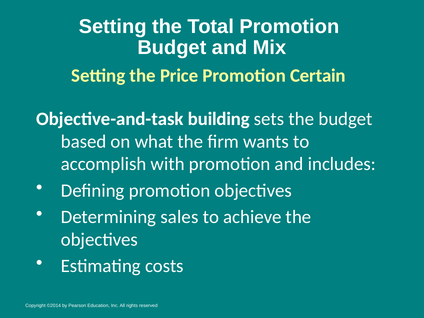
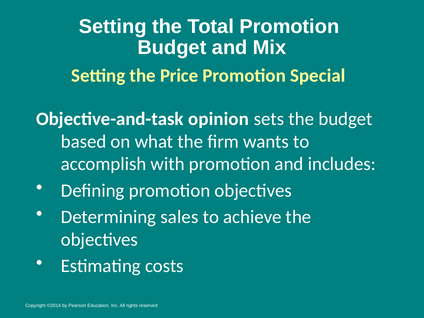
Certain: Certain -> Special (318, 76)
building: building -> opinion (219, 119)
